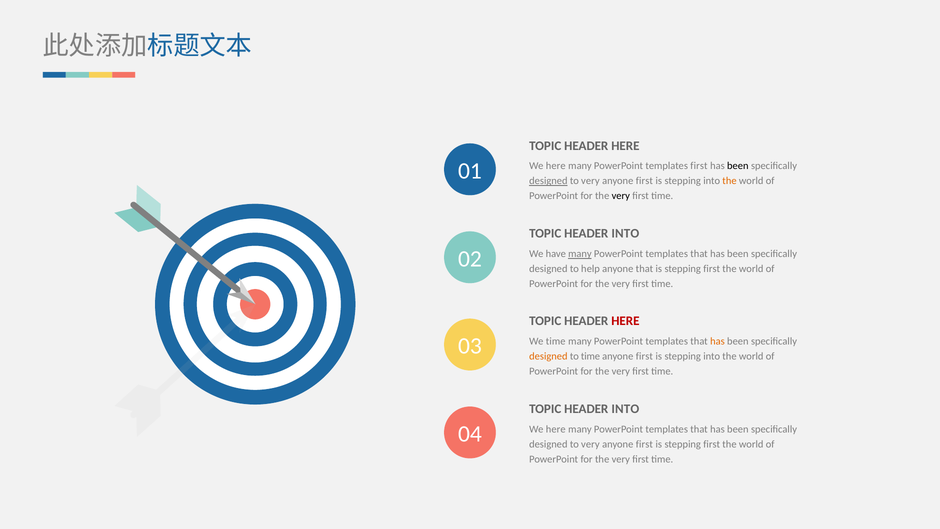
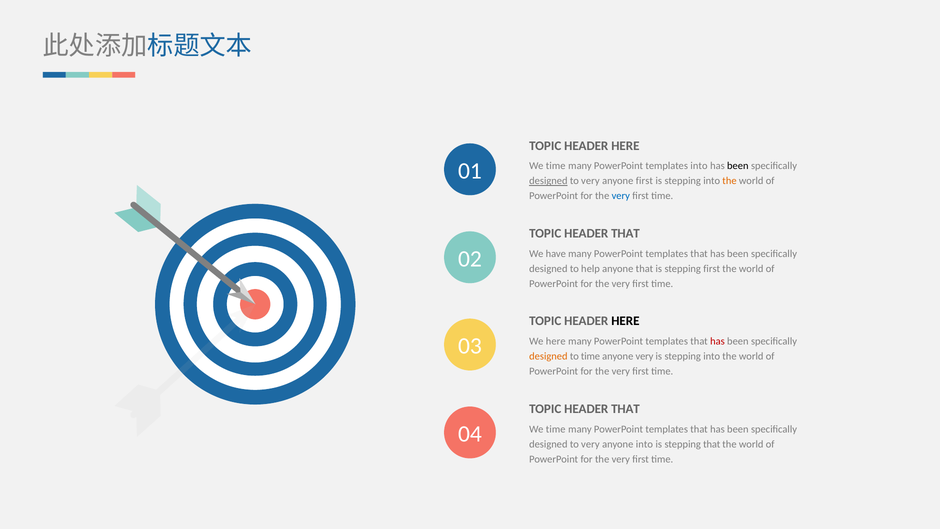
here: here -> time (556, 166)
templates first: first -> into (699, 166)
very colour: black -> blue (621, 196)
INTO: INTO -> THAT (625, 234)
many underline: present -> none (580, 254)
HERE colour: red -> black (625, 321)
We time: time -> here (556, 341)
has colour: orange -> red (717, 341)
first: first -> very (644, 356)
INTO: INTO -> THAT (625, 409)
here: here -> time (556, 429)
first: first -> into (644, 444)
first: first -> that (712, 444)
